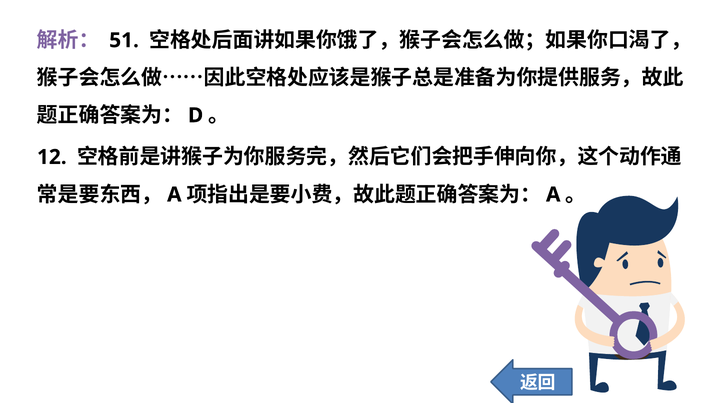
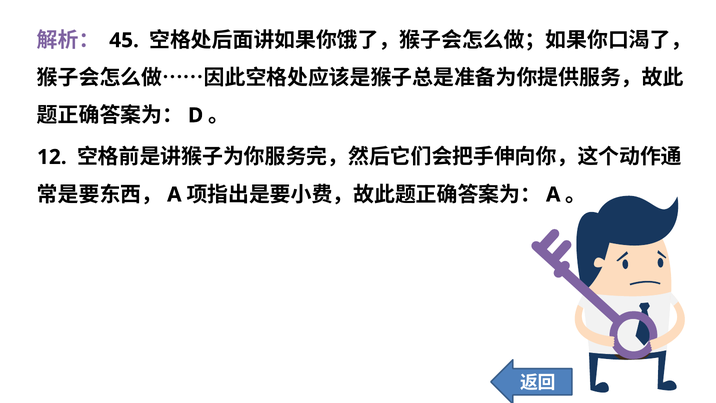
51: 51 -> 45 (124, 40)
